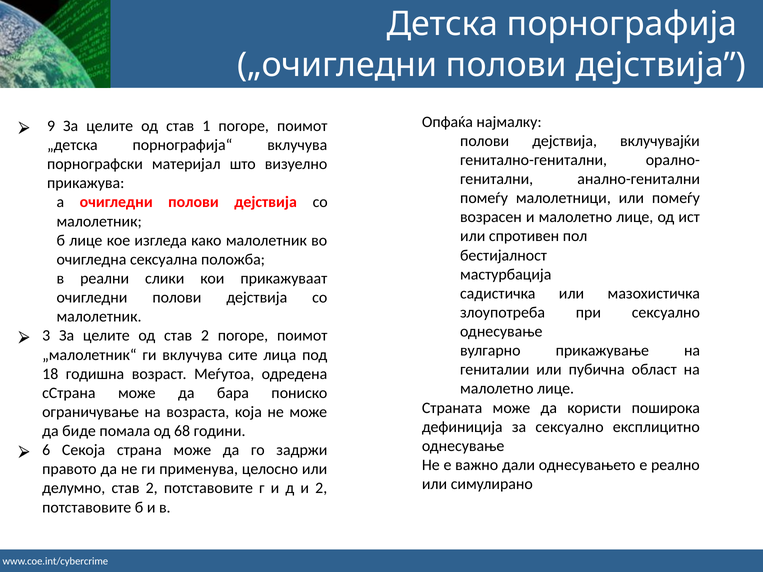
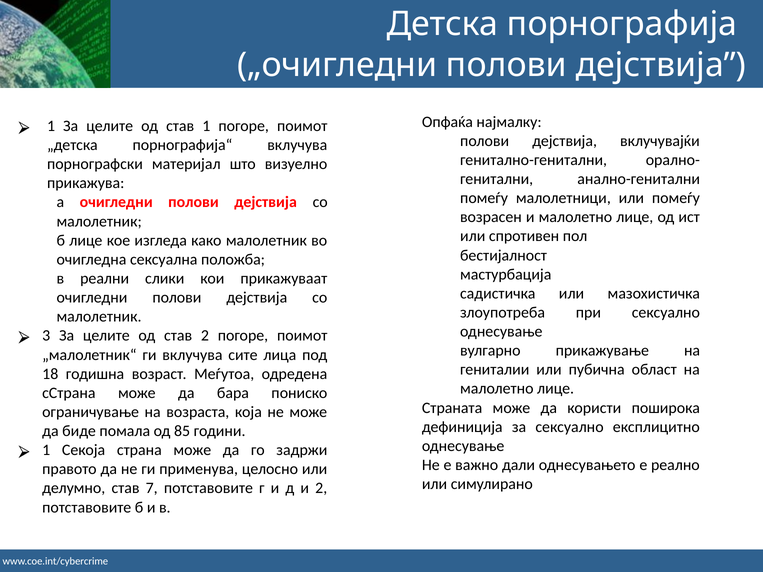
9: 9 -> 1 (51, 126)
68: 68 -> 85 (182, 431)
6: 6 -> 1 (46, 450)
делумно став 2: 2 -> 7 (152, 488)
